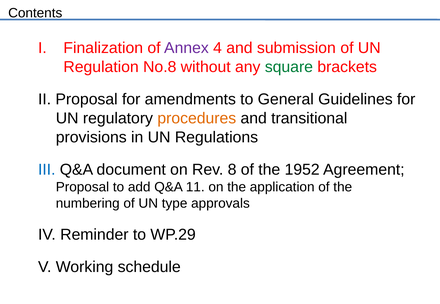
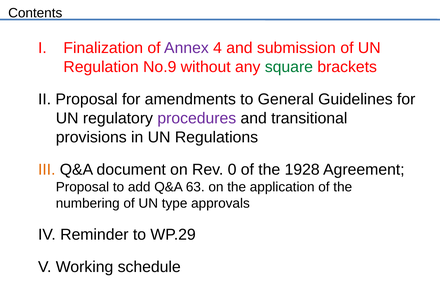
No.8: No.8 -> No.9 (160, 67)
procedures colour: orange -> purple (197, 119)
III colour: blue -> orange (47, 170)
8: 8 -> 0 (232, 170)
1952: 1952 -> 1928 (302, 170)
11: 11 -> 63 (195, 187)
